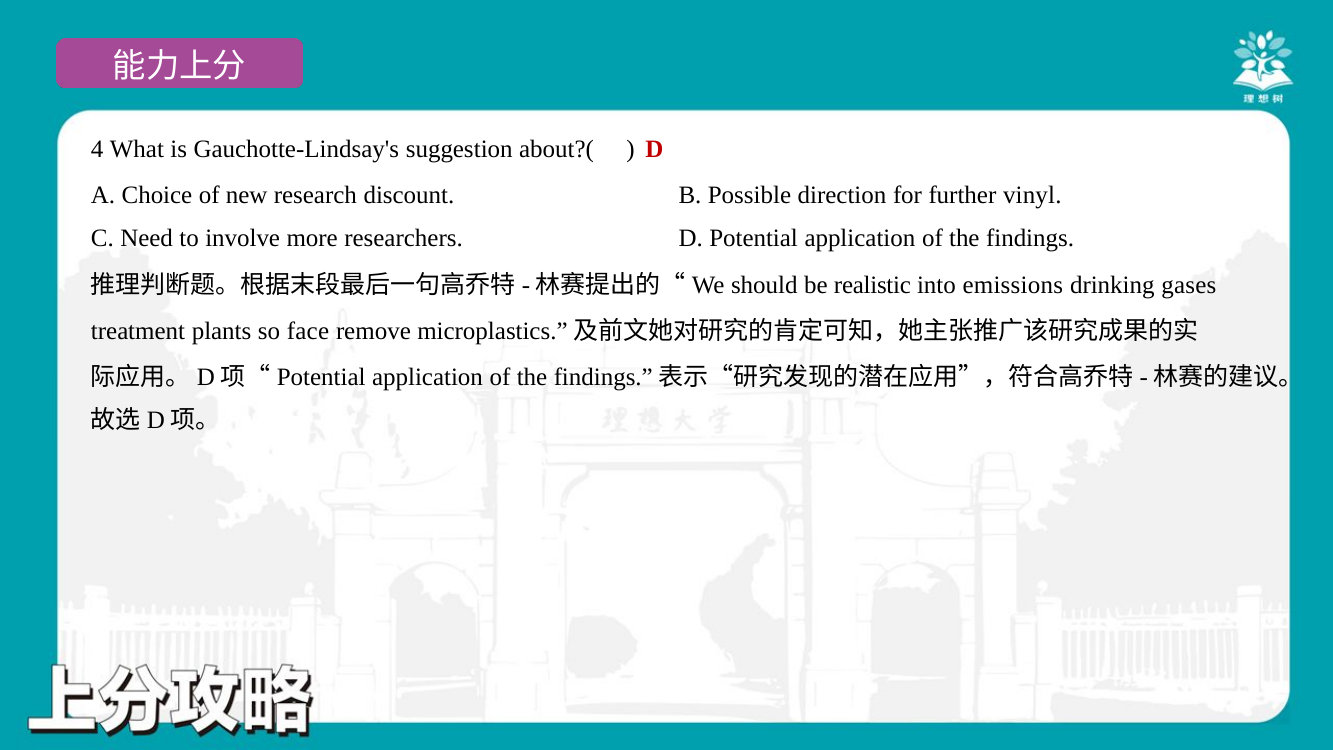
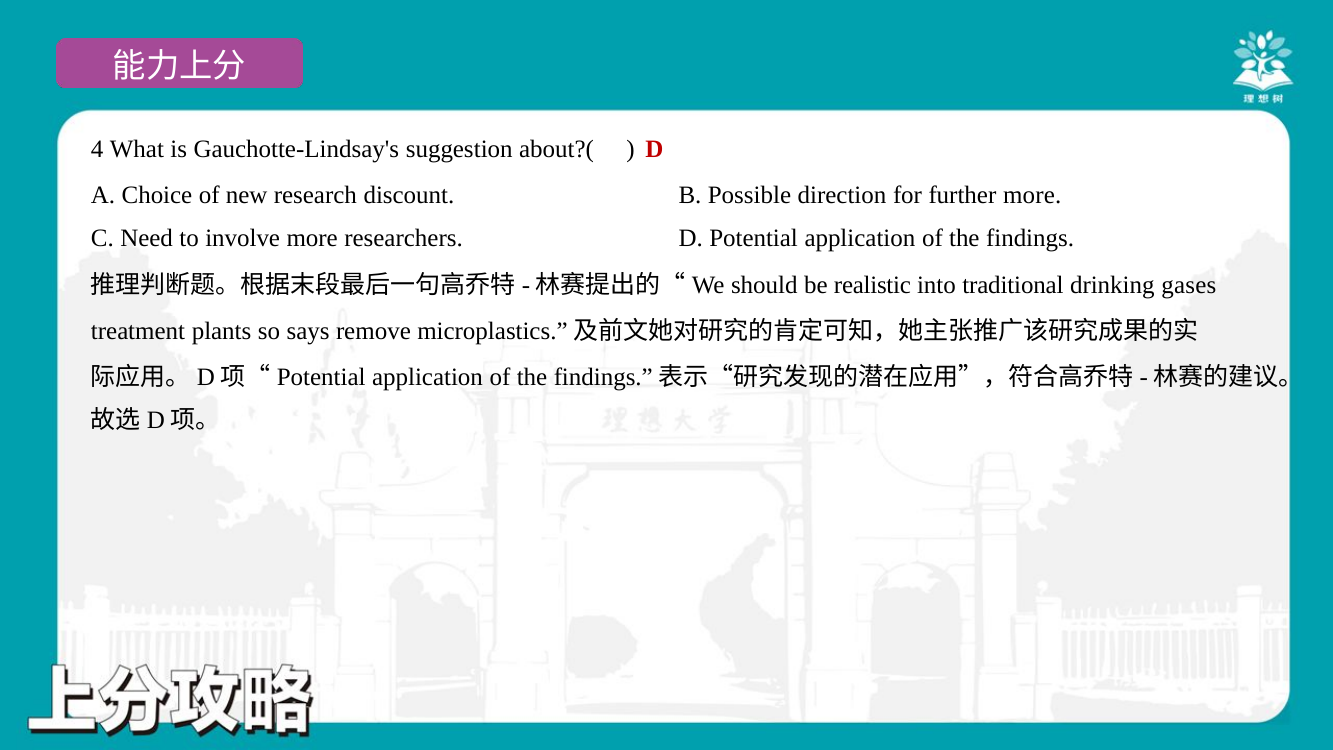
further vinyl: vinyl -> more (1032, 196)
emissions: emissions -> traditional (1013, 285)
face: face -> says (308, 331)
